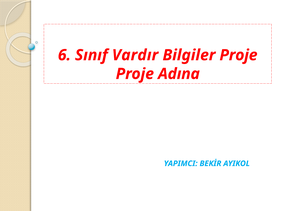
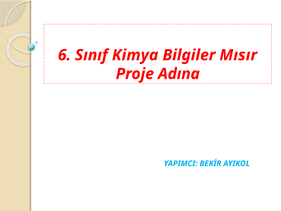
Vardır: Vardır -> Kimya (135, 55)
Bilgiler Proje: Proje -> Mısır (238, 55)
